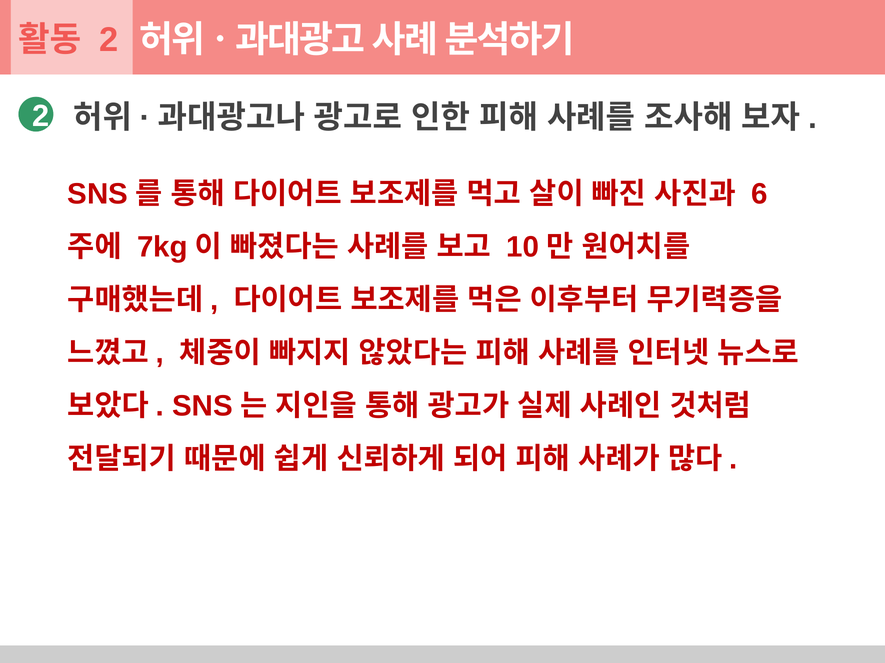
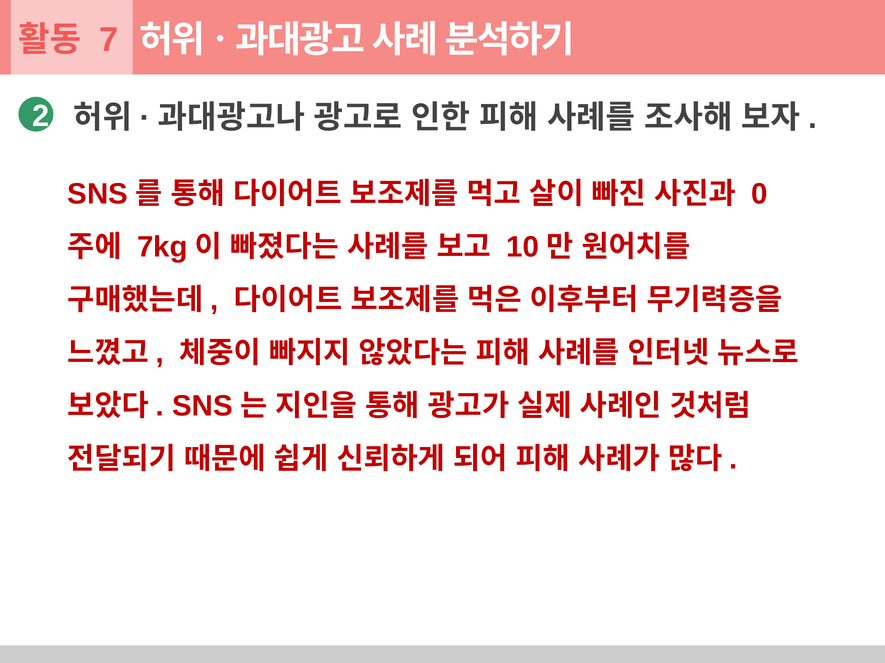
2: 2 -> 7 (109, 40)
6: 6 -> 0 (759, 194)
